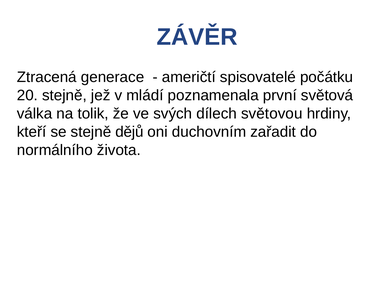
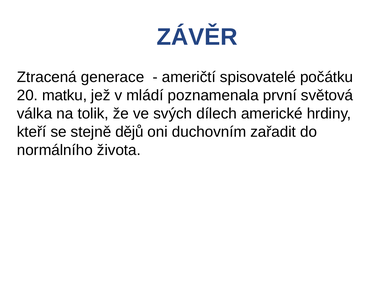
20 stejně: stejně -> matku (65, 96)
světovou: světovou -> americké (272, 114)
